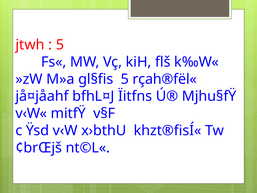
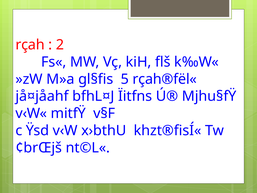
jtwh: jtwh -> rçah (30, 45)
5: 5 -> 2 (60, 45)
